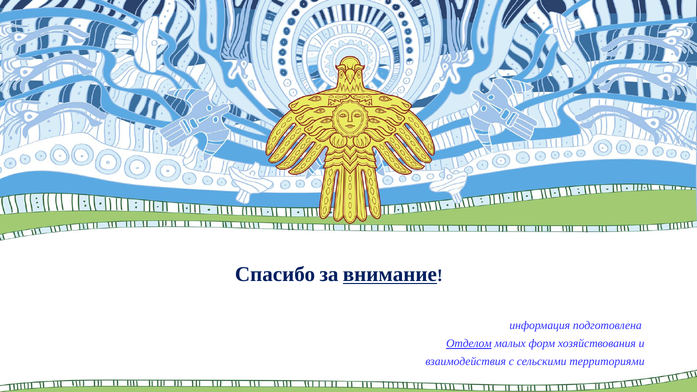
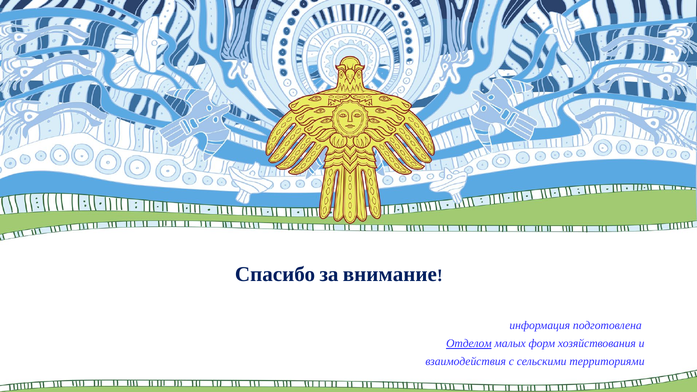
внимание underline: present -> none (390, 274)
